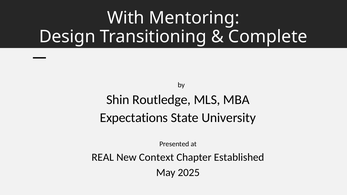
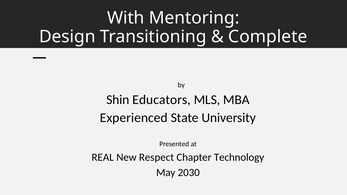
Routledge: Routledge -> Educators (162, 100)
Expectations: Expectations -> Experienced (134, 118)
Context: Context -> Respect (156, 157)
Established: Established -> Technology (239, 157)
2025: 2025 -> 2030 (189, 173)
